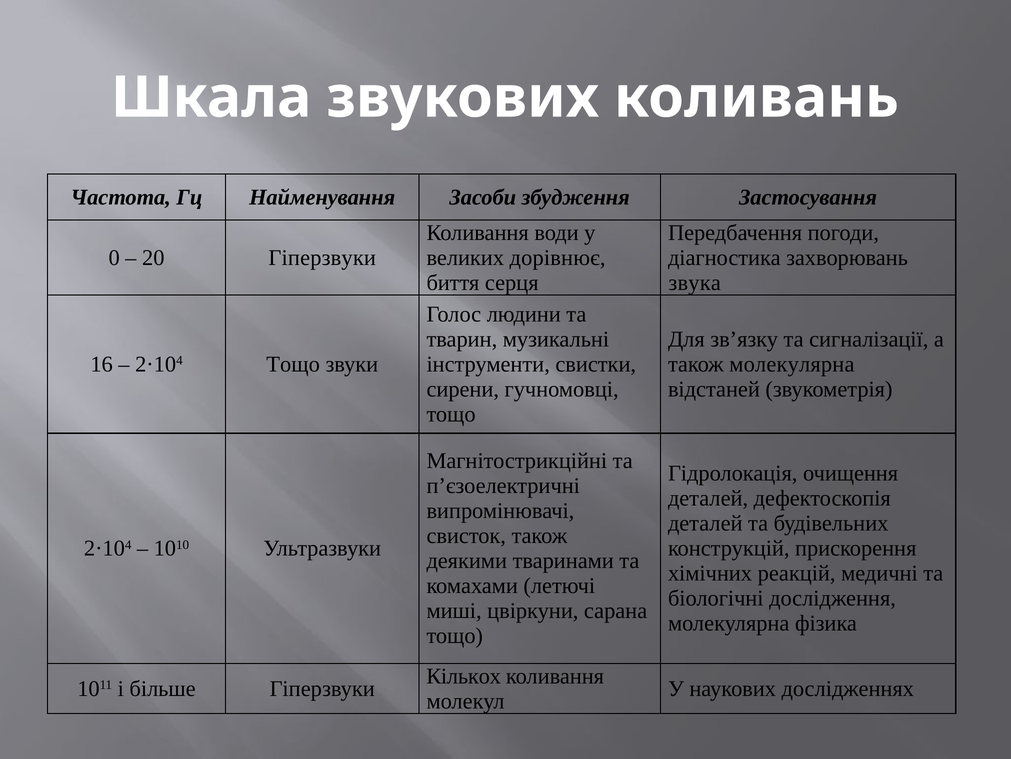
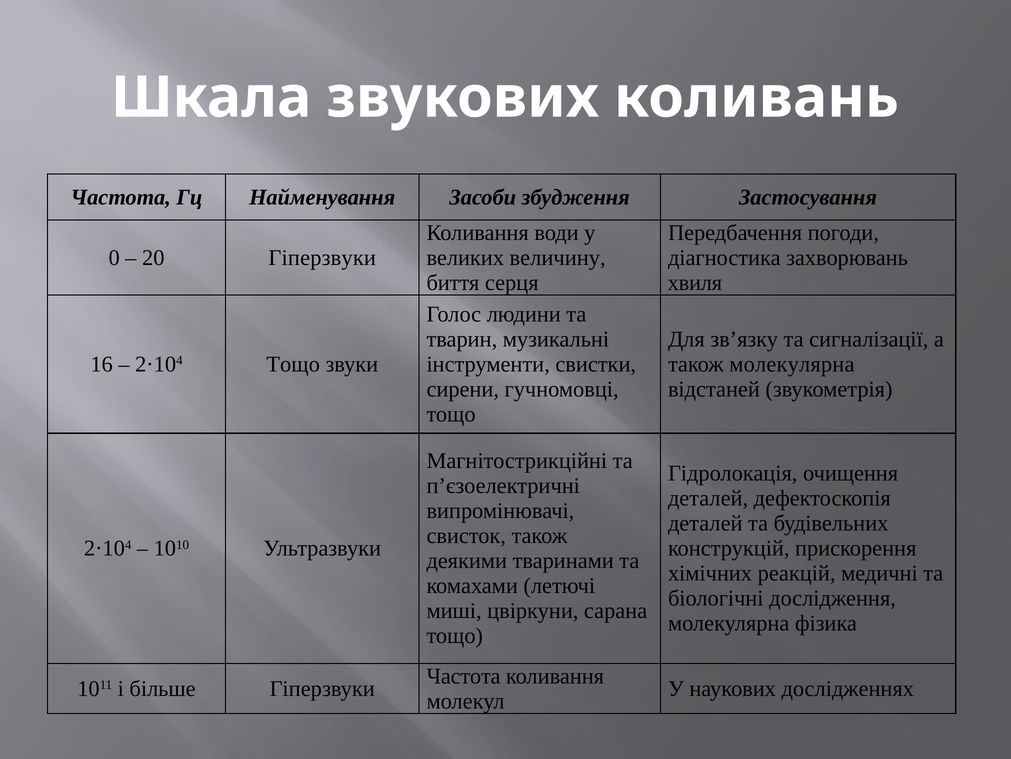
дорівнює: дорівнює -> величину (558, 257)
звука: звука -> хвиля (695, 282)
Кількох: Кількох -> Частота (464, 675)
